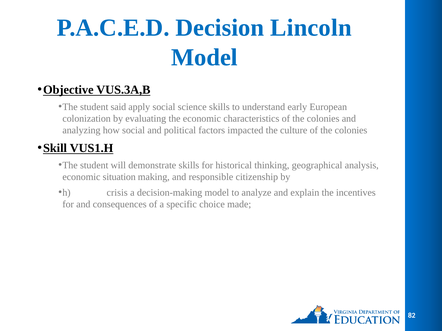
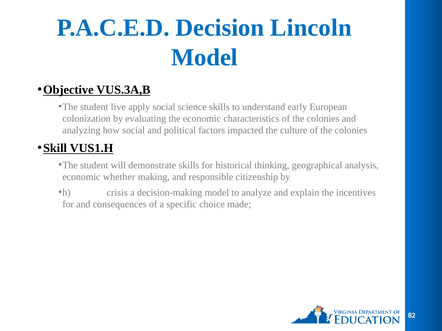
said: said -> live (118, 107)
situation: situation -> whether (119, 177)
